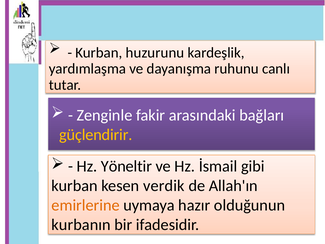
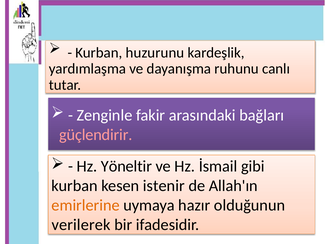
güçlendirir colour: yellow -> pink (96, 135)
verdik: verdik -> istenir (164, 186)
kurbanın: kurbanın -> verilerek (81, 225)
